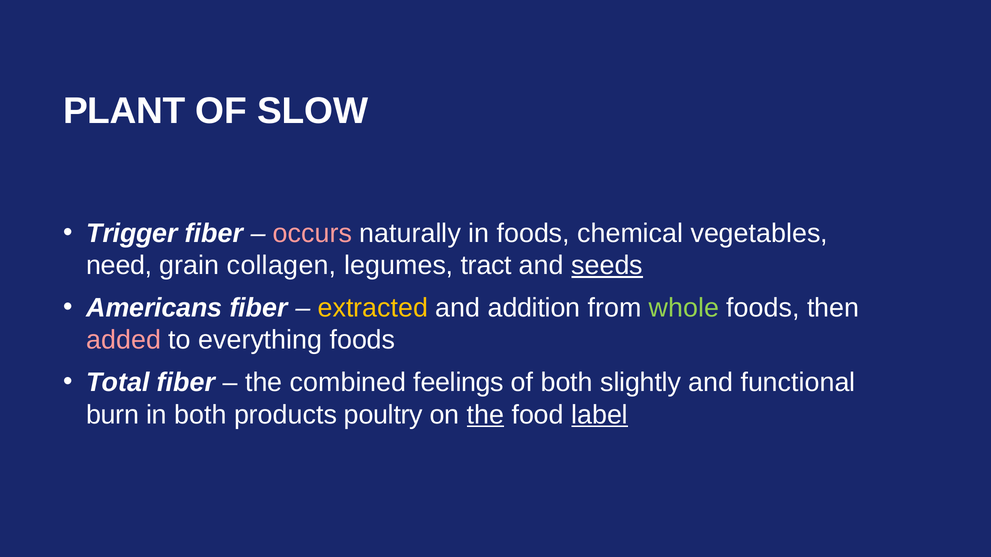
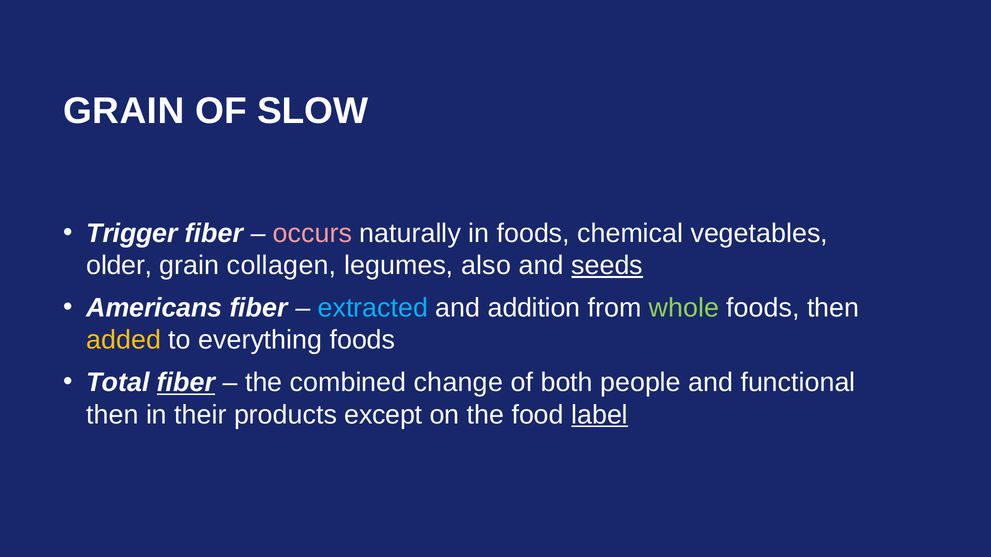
PLANT: PLANT -> GRAIN (124, 111)
need: need -> older (119, 266)
tract: tract -> also (486, 266)
extracted colour: yellow -> light blue (373, 308)
added colour: pink -> yellow (124, 340)
fiber underline: none -> present (186, 383)
feelings: feelings -> change (458, 383)
slightly: slightly -> people (641, 383)
burn: burn -> then (112, 415)
in both: both -> their (200, 415)
poultry: poultry -> except (383, 415)
the underline: present -> none (486, 415)
